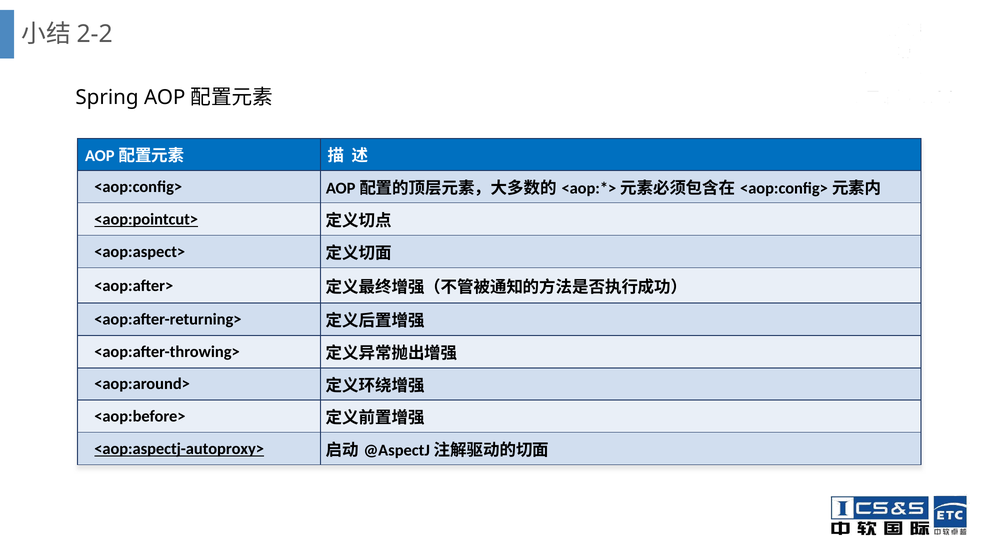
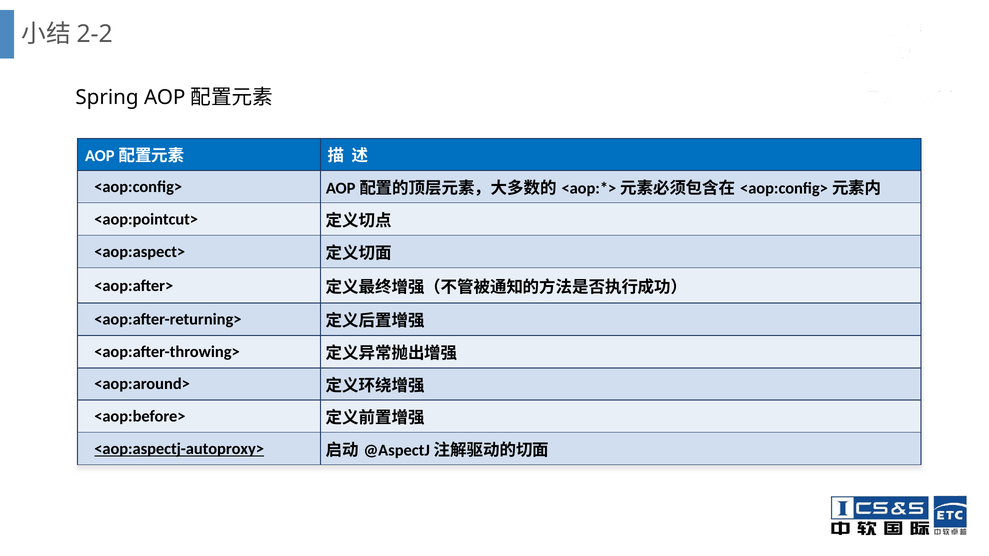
<aop:pointcut> underline: present -> none (146, 219)
